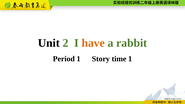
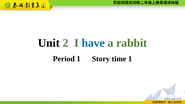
have colour: orange -> blue (93, 43)
